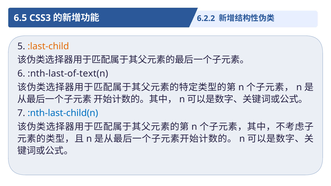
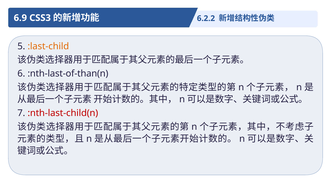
6.5: 6.5 -> 6.9 (20, 18)
:nth-last-of-text(n: :nth-last-of-text(n -> :nth-last-of-than(n (68, 74)
:nth-last-child(n colour: blue -> red (63, 113)
